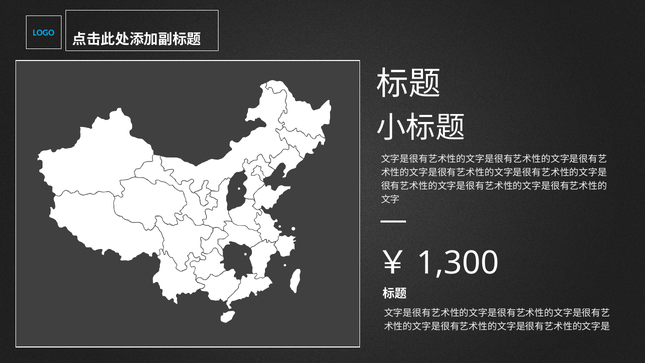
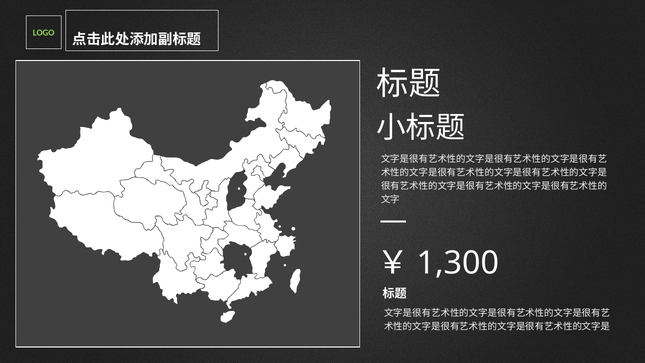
LOGO colour: light blue -> light green (44, 33)
